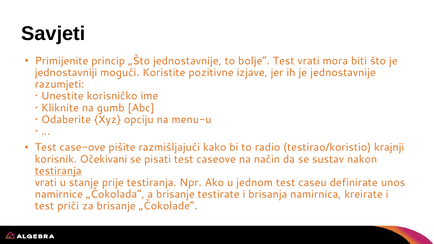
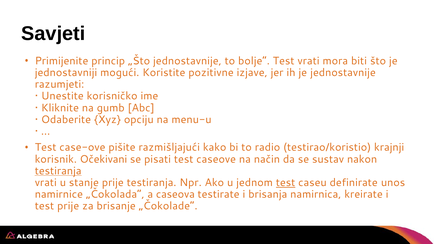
test underline: none -> present (286, 183)
a brisanje: brisanje -> caseova (175, 194)
test priči: priči -> prije (68, 206)
